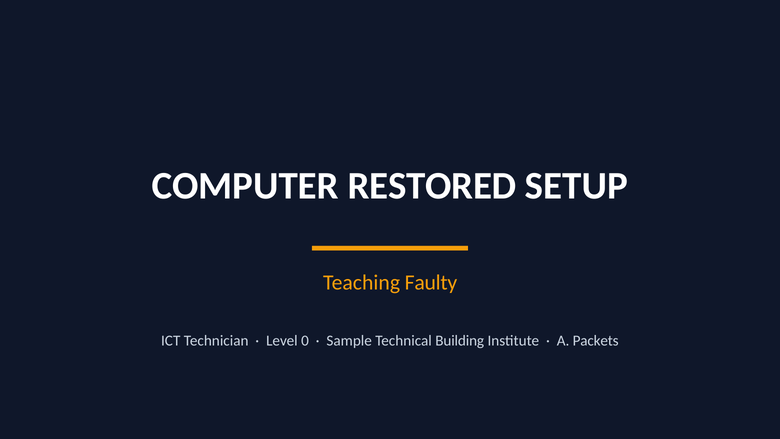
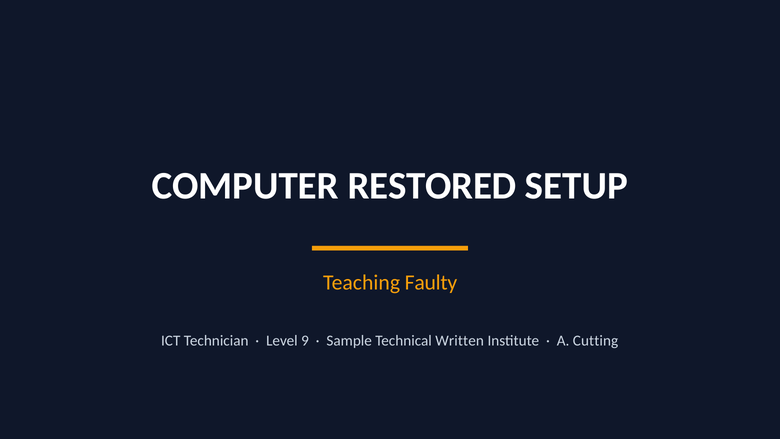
0: 0 -> 9 (305, 340)
Building: Building -> Written (460, 340)
Packets: Packets -> Cutting (596, 340)
